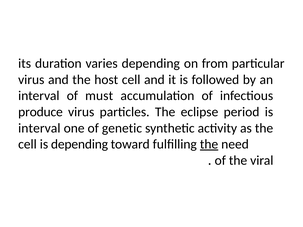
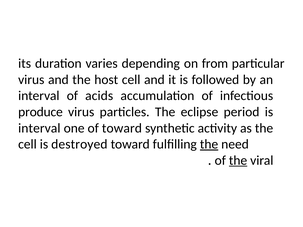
must: must -> acids (99, 96)
of genetic: genetic -> toward (122, 128)
is depending: depending -> destroyed (79, 144)
the underline: none -> present (238, 161)
